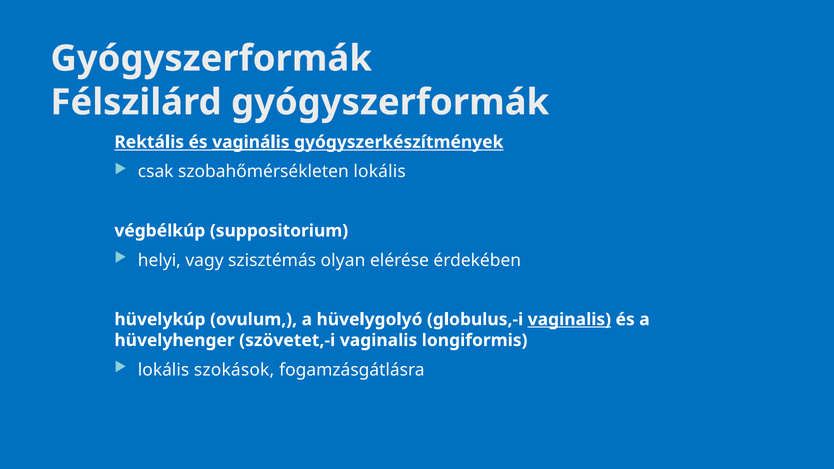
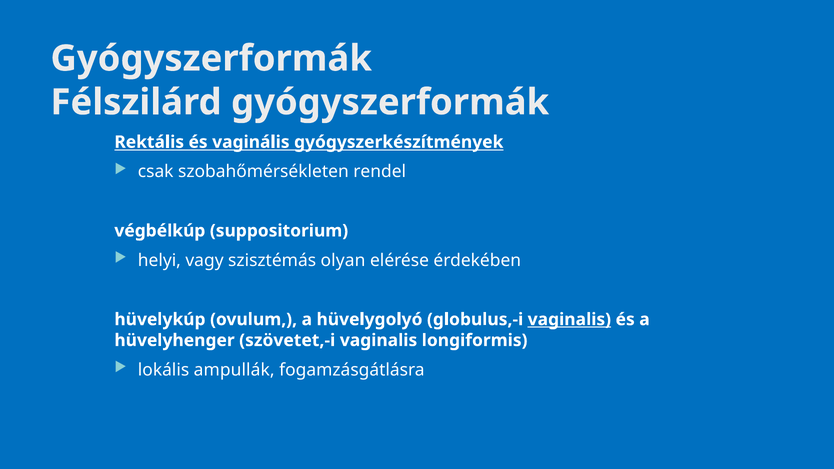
vaginális underline: present -> none (251, 142)
szobahőmérsékleten lokális: lokális -> rendel (380, 172)
szokások: szokások -> ampullák (234, 370)
